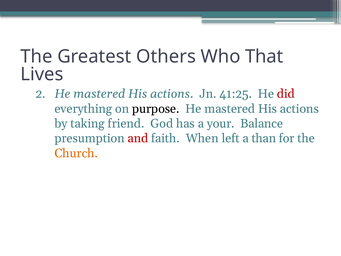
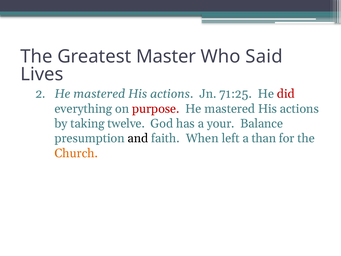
Others: Others -> Master (166, 56)
That: That -> Said (264, 56)
41:25: 41:25 -> 71:25 (236, 94)
purpose colour: black -> red (156, 109)
friend: friend -> twelve (126, 123)
and colour: red -> black (138, 138)
